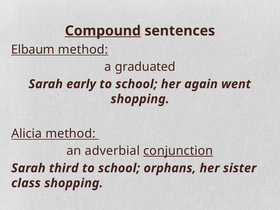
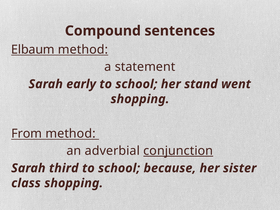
Compound underline: present -> none (103, 31)
graduated: graduated -> statement (145, 67)
again: again -> stand (201, 84)
Alicia: Alicia -> From (27, 134)
orphans: orphans -> because (170, 168)
